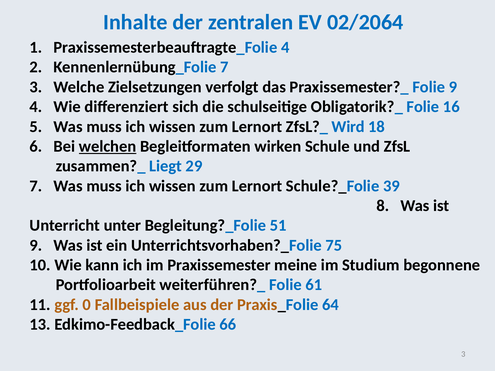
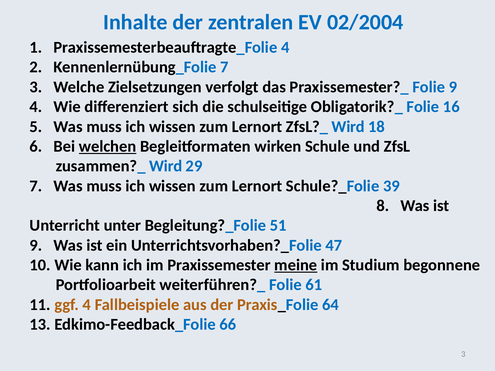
02/2064: 02/2064 -> 02/2004 (365, 22)
zusammen?_ Liegt: Liegt -> Wird (166, 166)
75: 75 -> 47 (334, 245)
meine underline: none -> present (296, 265)
ggf 0: 0 -> 4 (87, 305)
